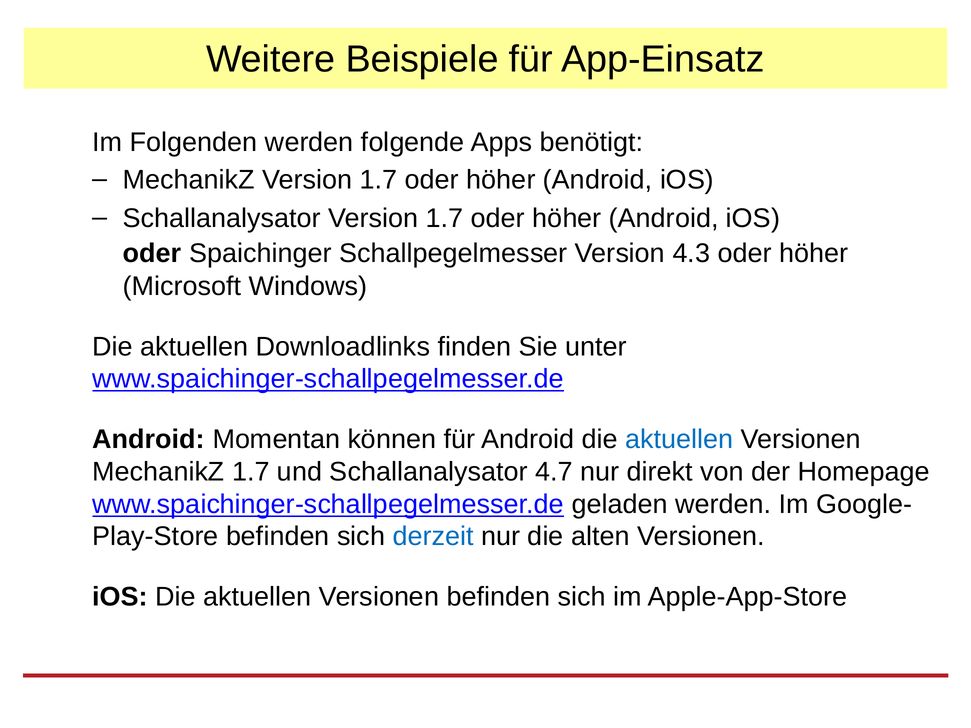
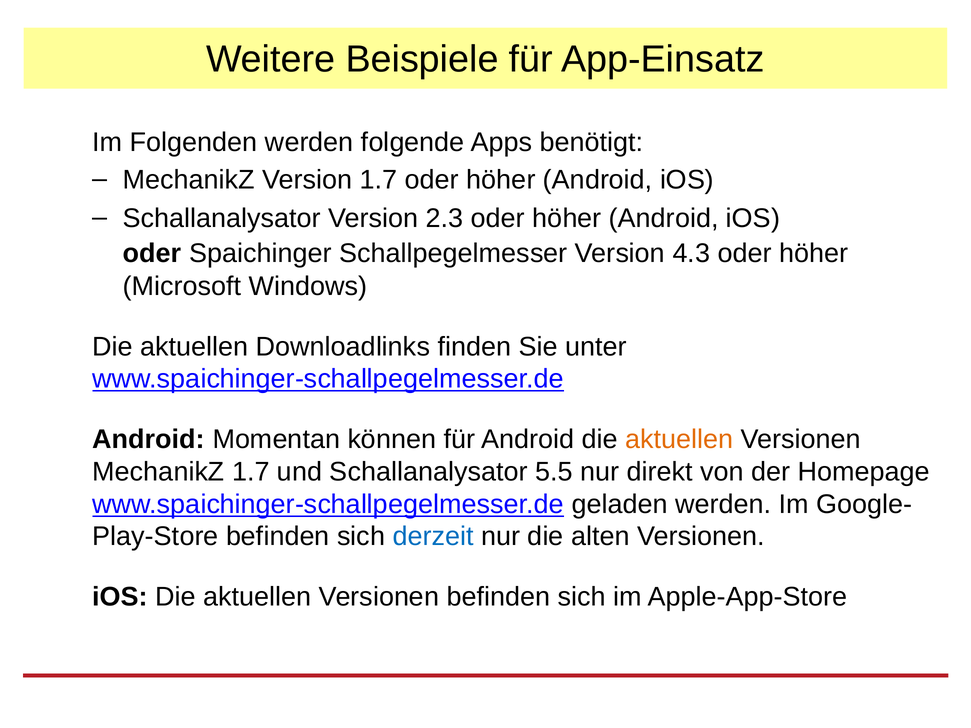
Schallanalysator Version 1.7: 1.7 -> 2.3 (445, 218)
aktuellen colour: blue -> orange (679, 440)
4.7: 4.7 -> 5.5 (554, 472)
